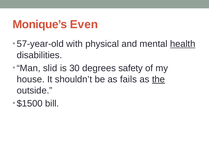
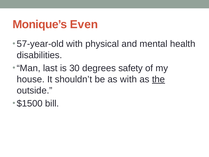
health underline: present -> none (183, 44)
slid: slid -> last (50, 68)
as fails: fails -> with (128, 79)
